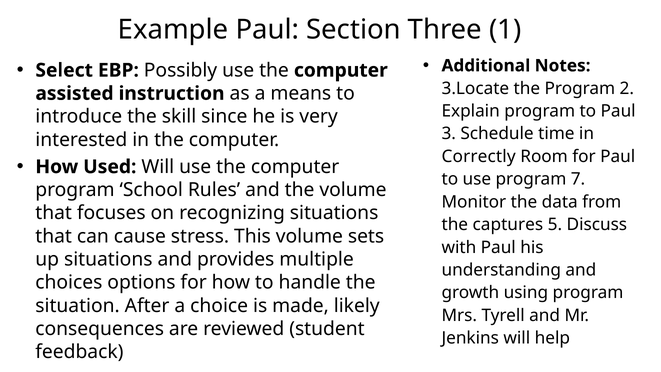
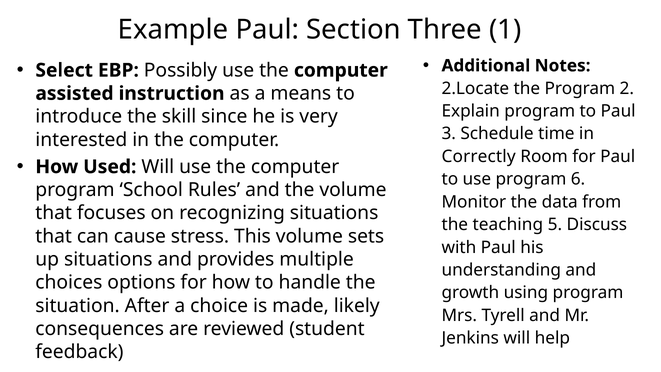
3.Locate: 3.Locate -> 2.Locate (475, 88)
7: 7 -> 6 (578, 179)
captures: captures -> teaching (508, 225)
